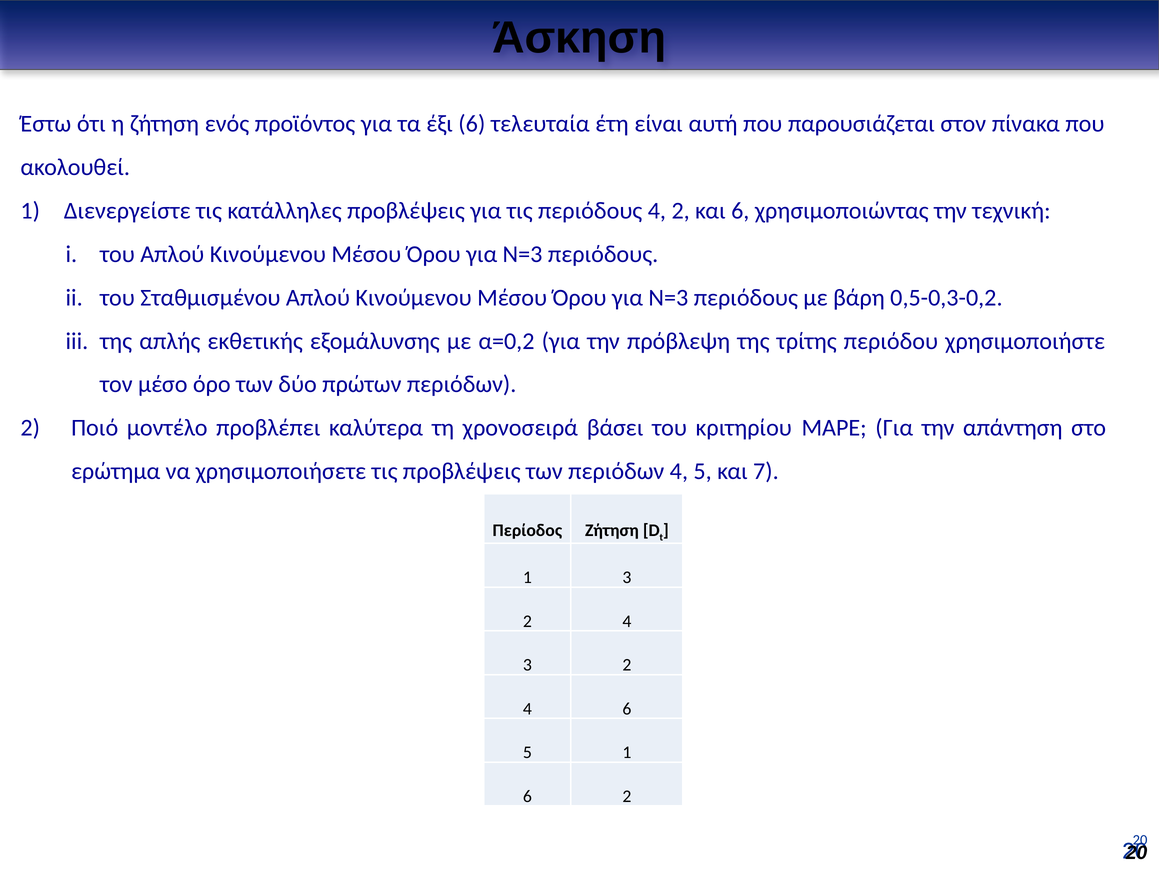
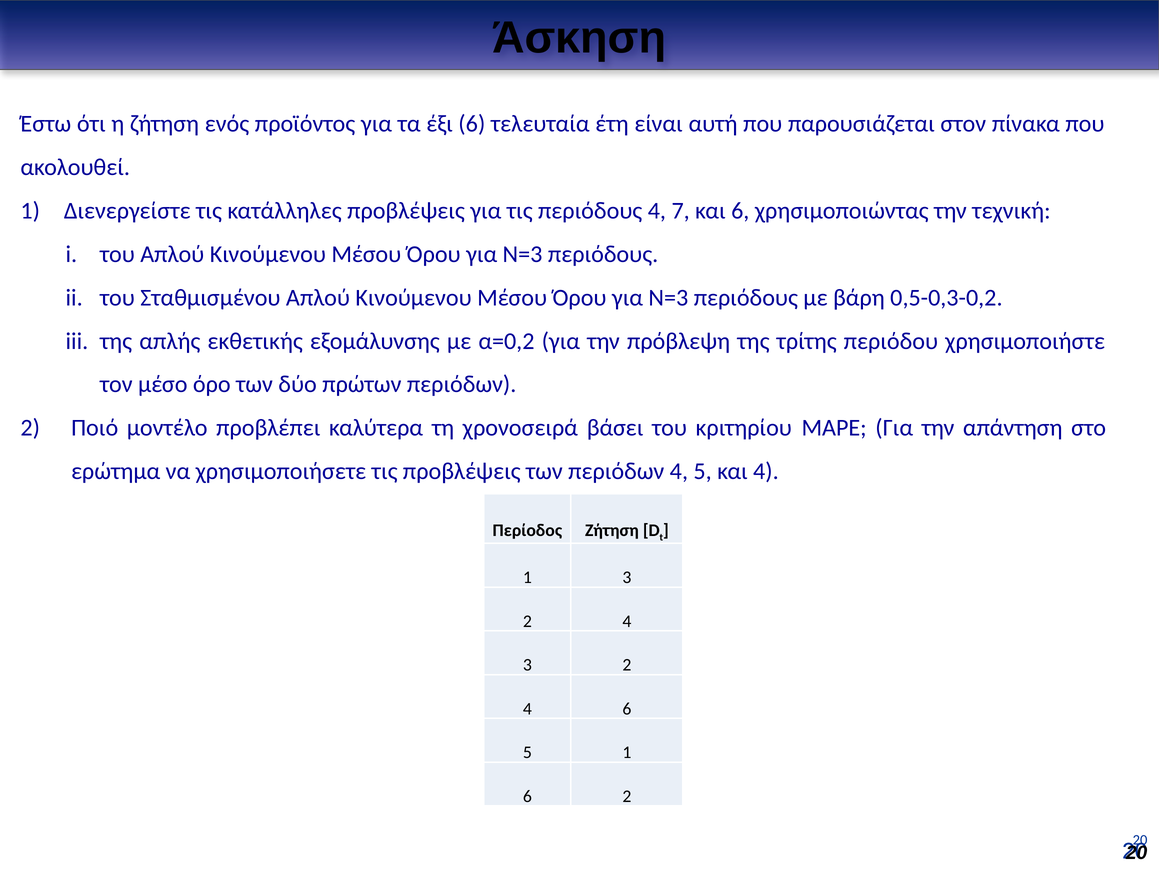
4 2: 2 -> 7 (681, 211)
και 7: 7 -> 4 (766, 471)
